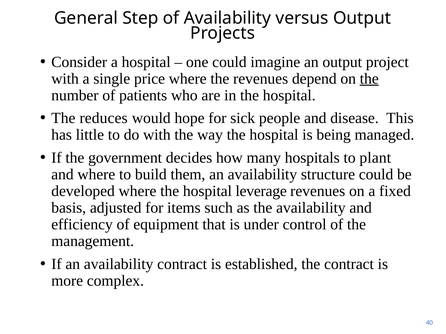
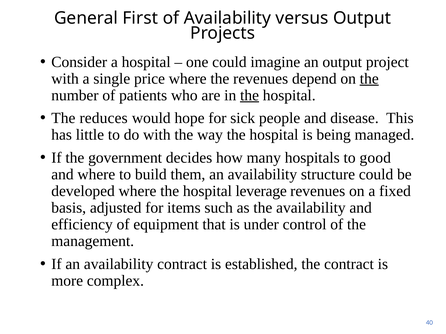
Step: Step -> First (140, 18)
the underline: none -> present (250, 95)
plant: plant -> good (375, 158)
